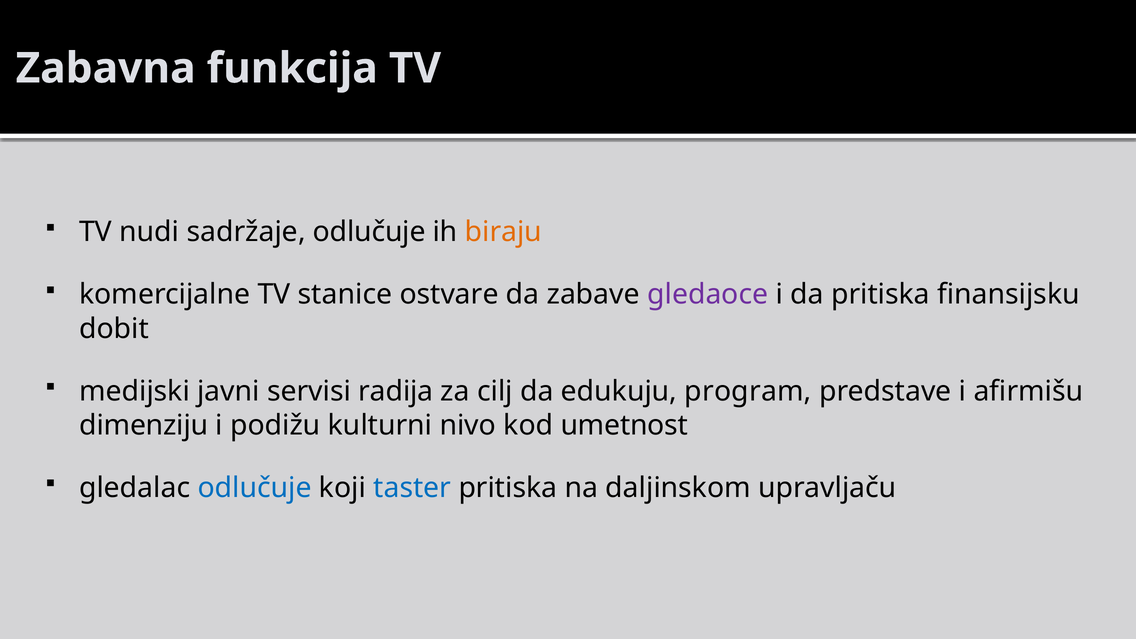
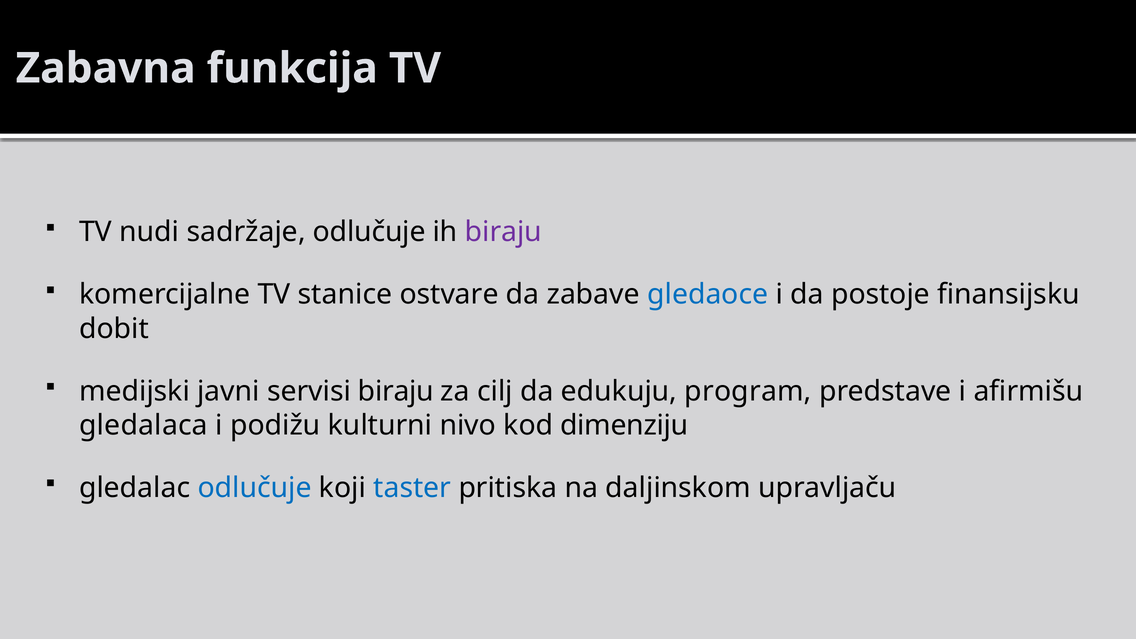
biraju colour: orange -> purple (503, 232)
gledaoce colour: purple -> blue (708, 295)
da pritiska: pritiska -> postoje (880, 295)
servisi radija: radija -> biraju (396, 391)
dimenziju: dimenziju -> gledalaca (144, 425)
umetnost: umetnost -> dimenziju (624, 425)
